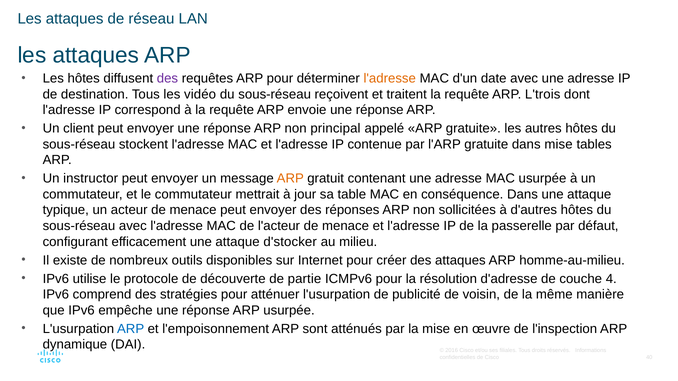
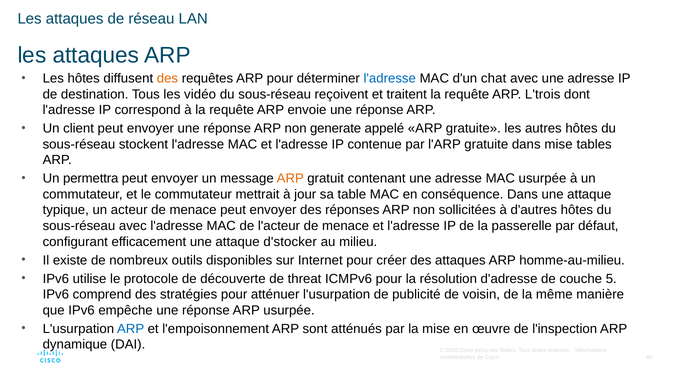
des colour: purple -> orange (167, 78)
l'adresse colour: orange -> blue (390, 78)
date: date -> chat (494, 78)
principal: principal -> generate (336, 129)
instructor: instructor -> permettra (91, 179)
partie: partie -> threat (305, 279)
4: 4 -> 5 (611, 279)
